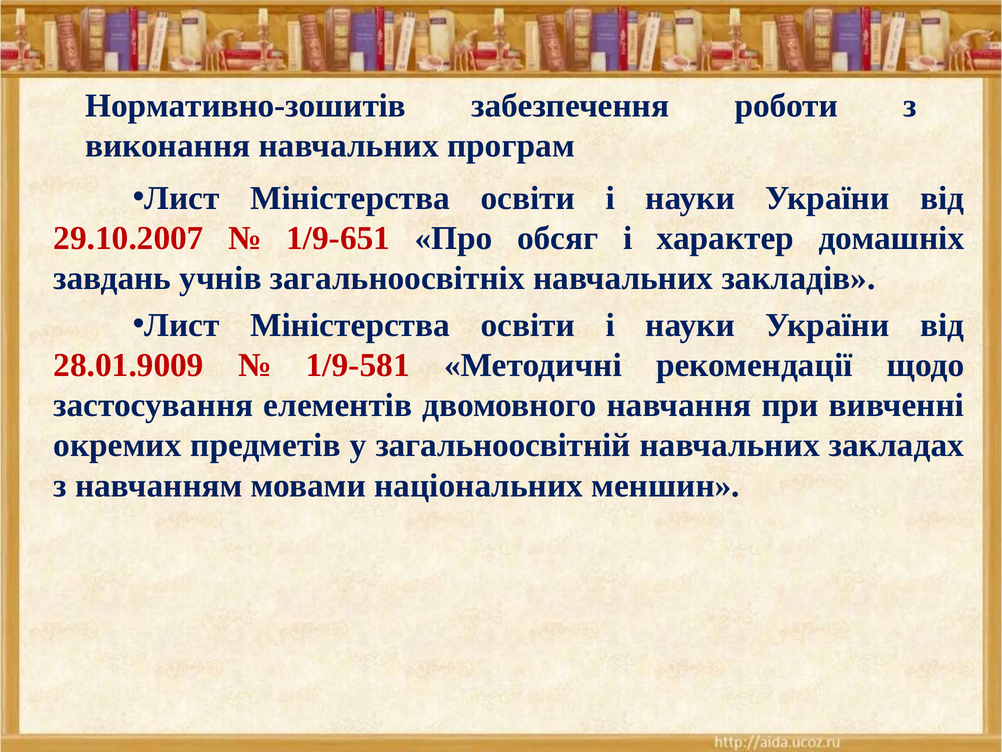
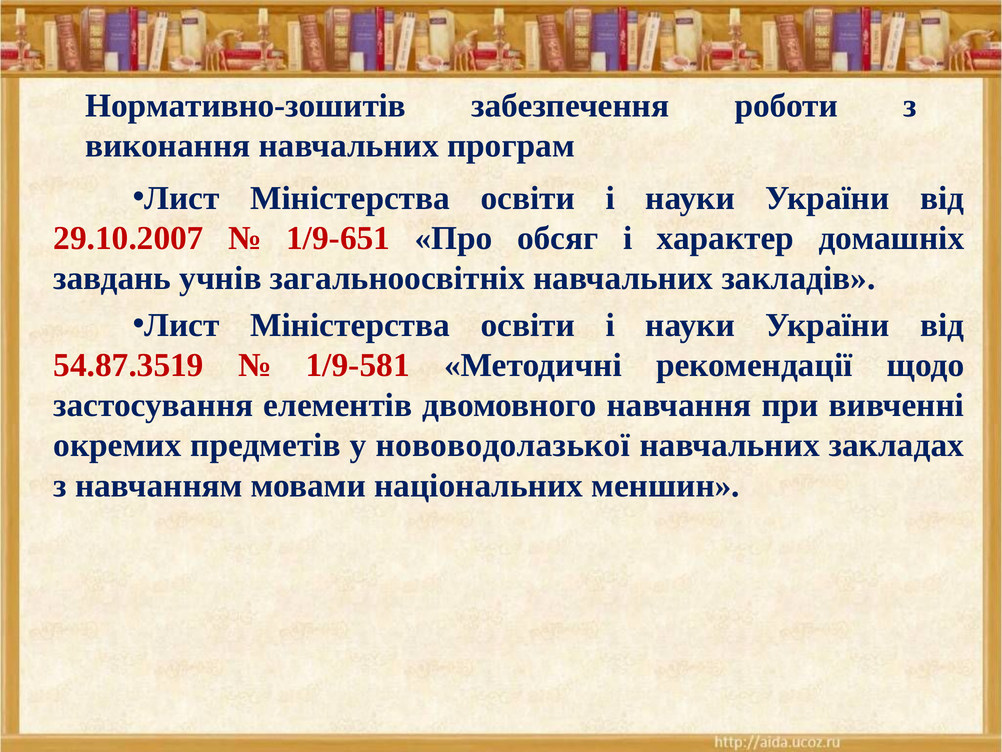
28.01.9009: 28.01.9009 -> 54.87.3519 (129, 365)
загальноосвітній: загальноосвітній -> нововодолазької (503, 445)
